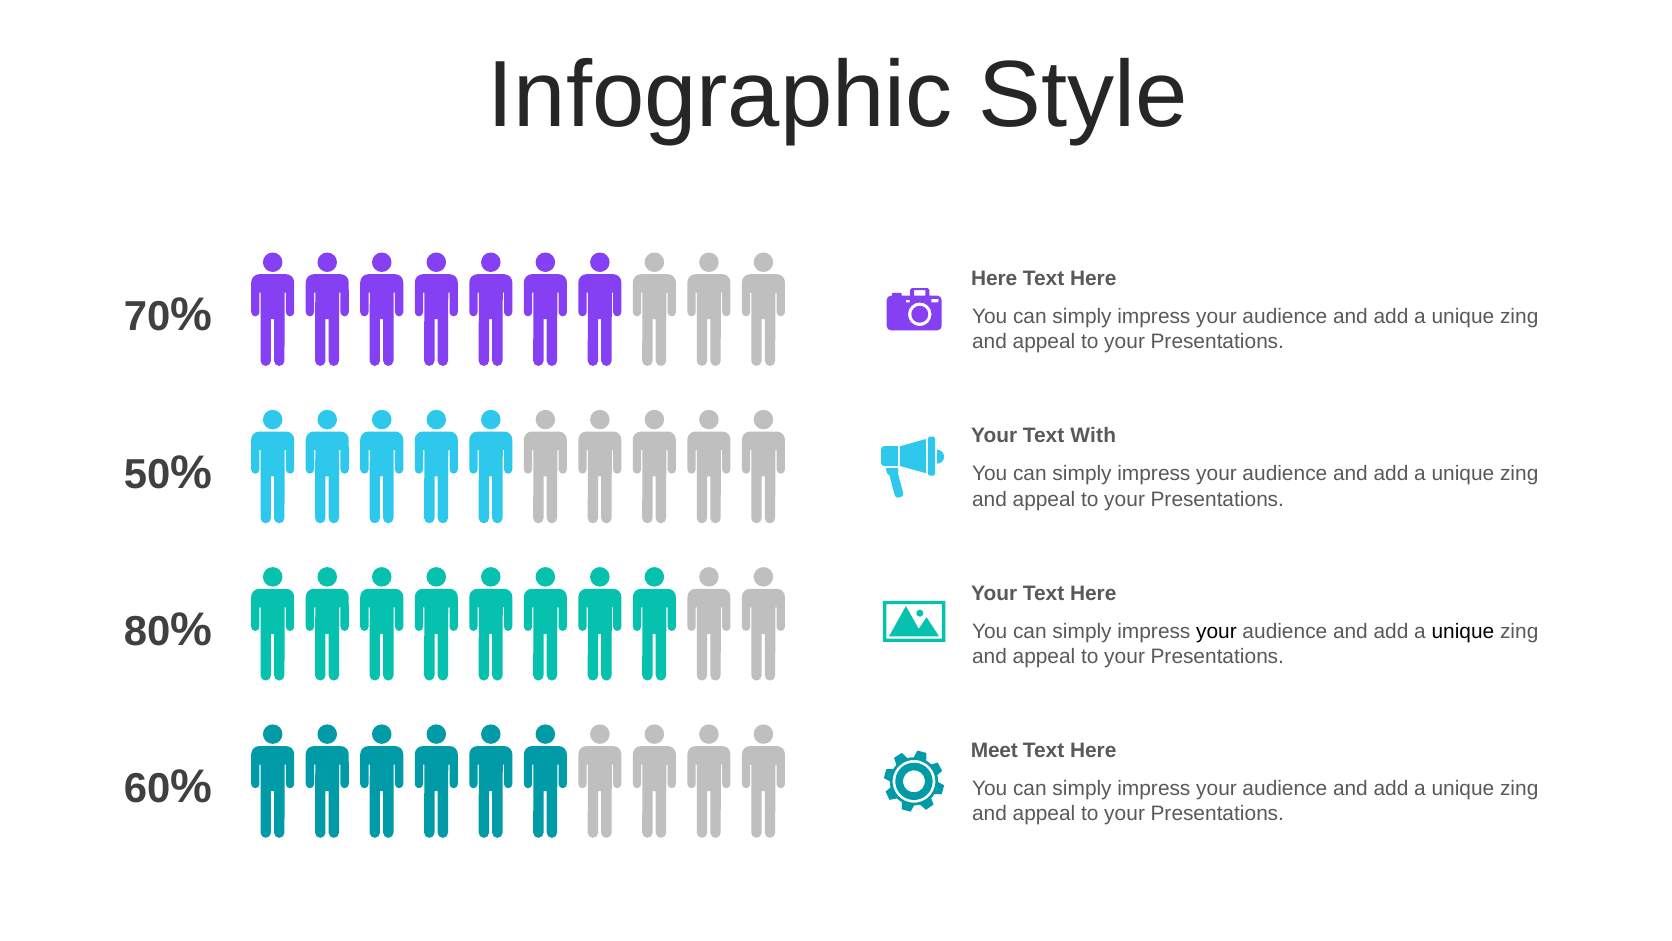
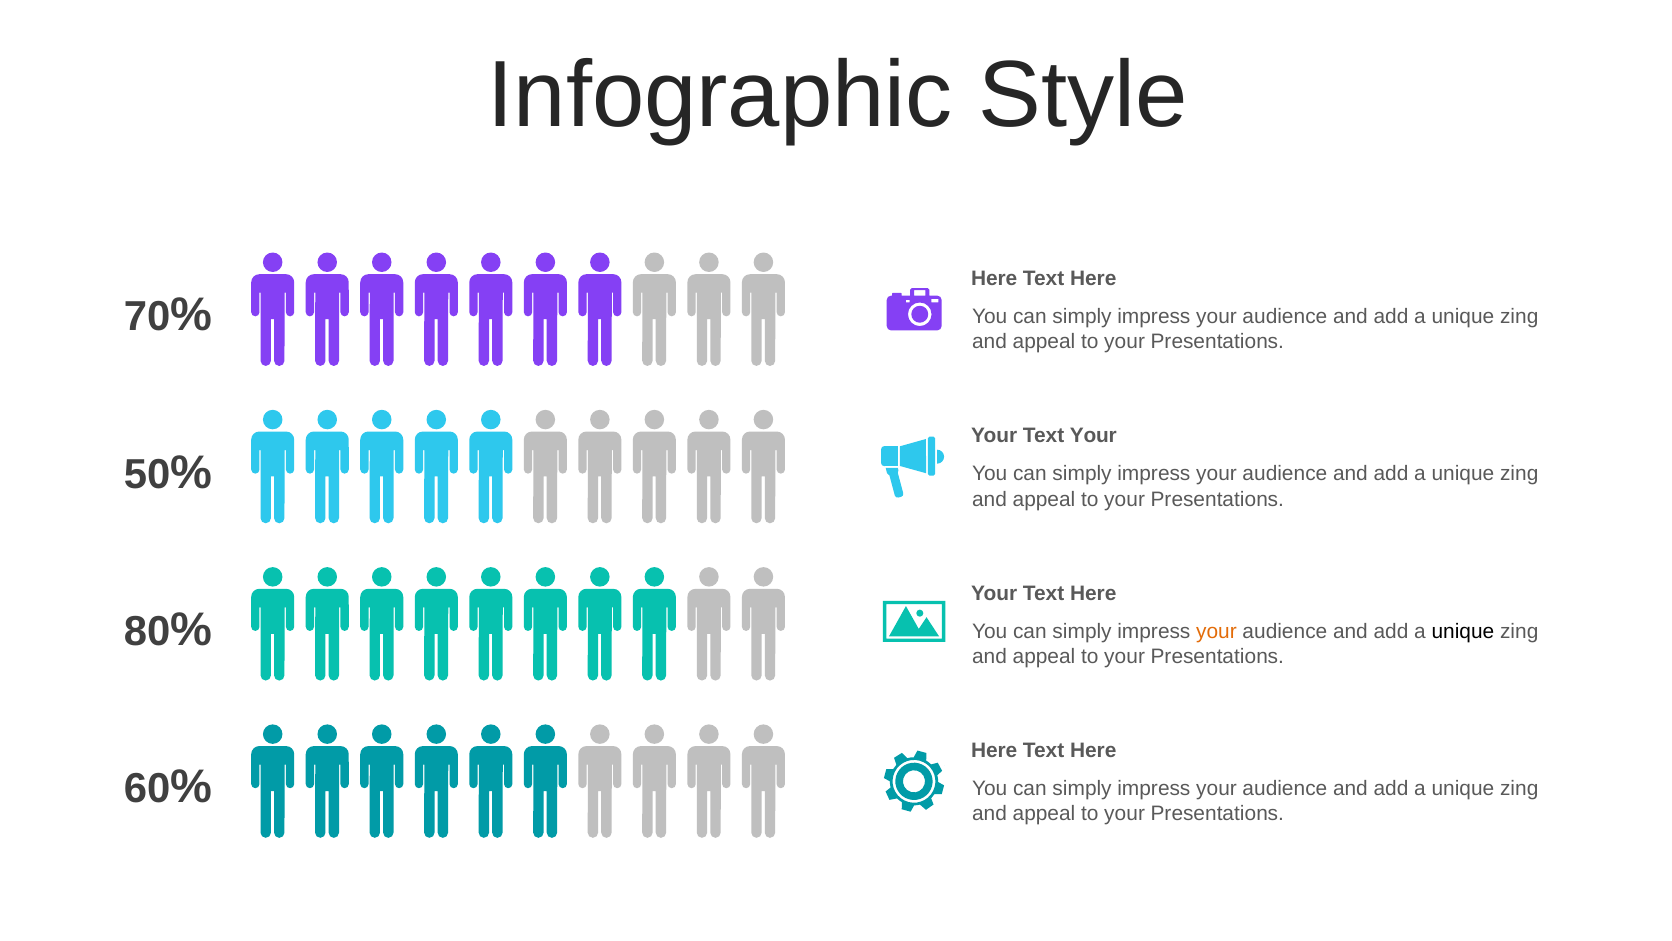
Text With: With -> Your (1093, 436)
your colour: black -> orange (1217, 631)
Meet: Meet -> Here (994, 750)
